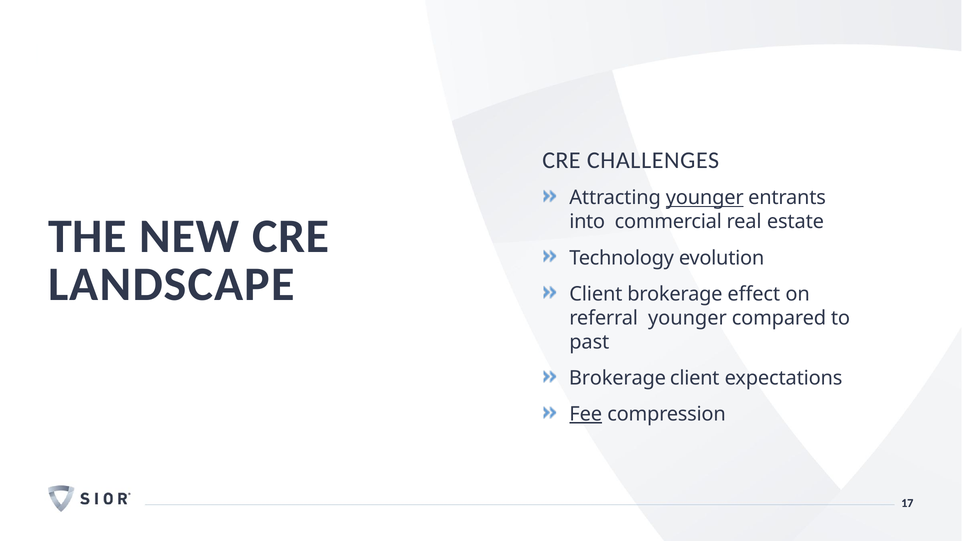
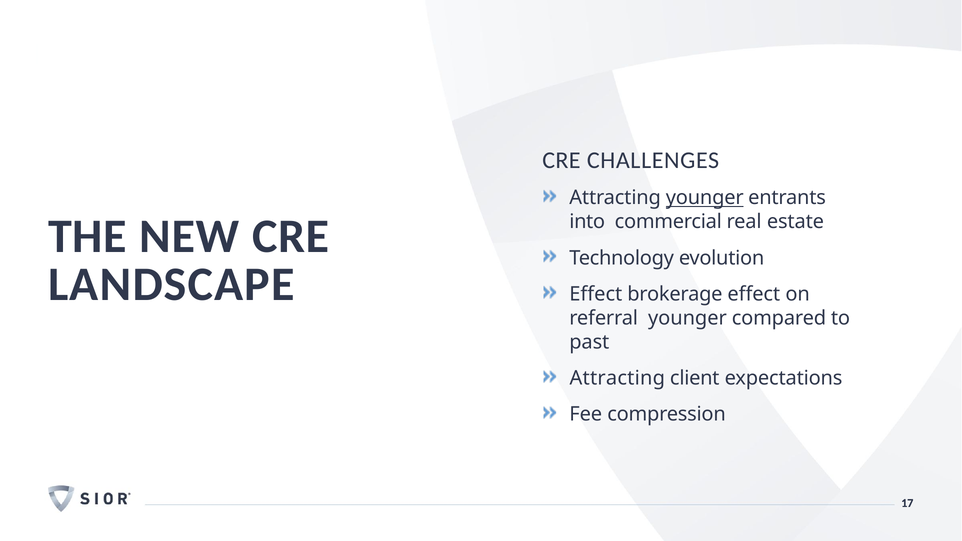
Client: Client -> Effect (596, 294)
Brokerage: Brokerage -> Attracting (617, 378)
Fee underline: present -> none (586, 414)
